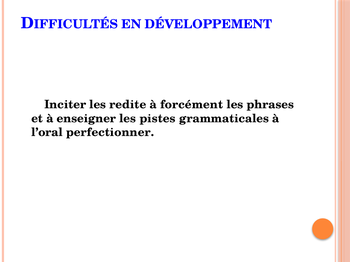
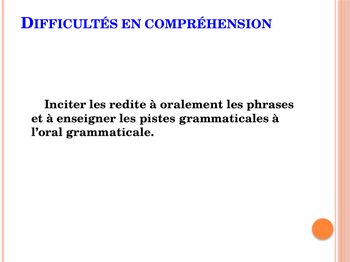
DÉVELOPPEMENT: DÉVELOPPEMENT -> COMPRÉHENSION (208, 24)
forcément: forcément -> oralement (192, 105)
perfectionner: perfectionner -> grammaticale (110, 133)
